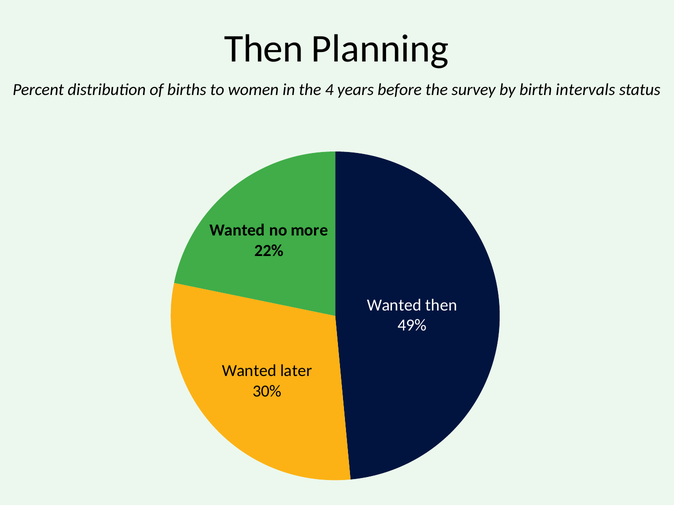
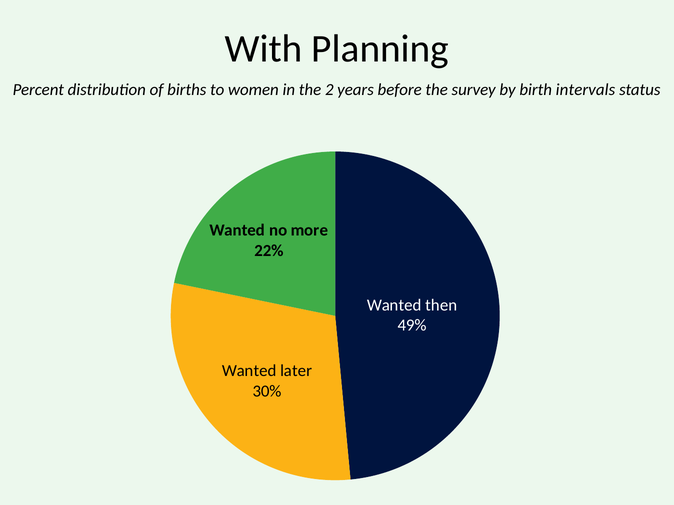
Then: Then -> With (264, 49)
4: 4 -> 2 (329, 90)
